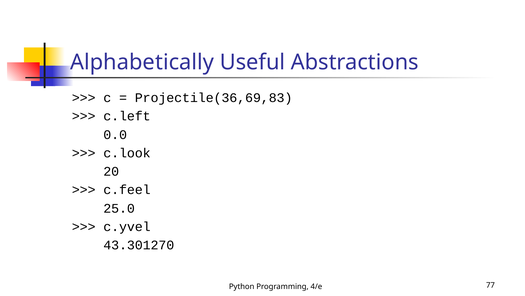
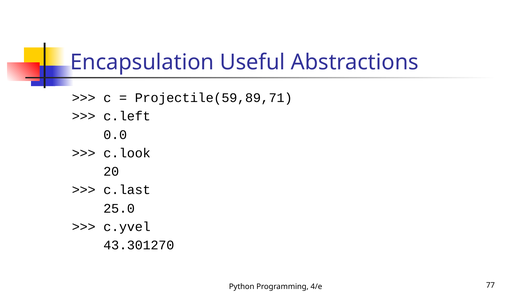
Alphabetically: Alphabetically -> Encapsulation (142, 62)
Projectile(36,69,83: Projectile(36,69,83 -> Projectile(59,89,71 (214, 98)
c.feel: c.feel -> c.last (127, 190)
